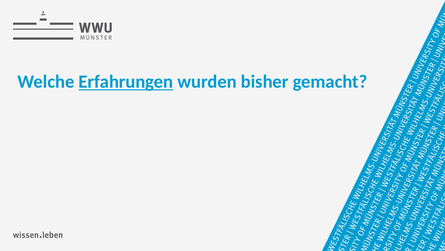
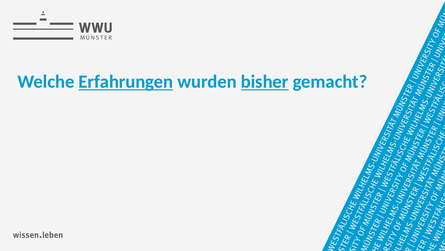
bisher underline: none -> present (265, 82)
